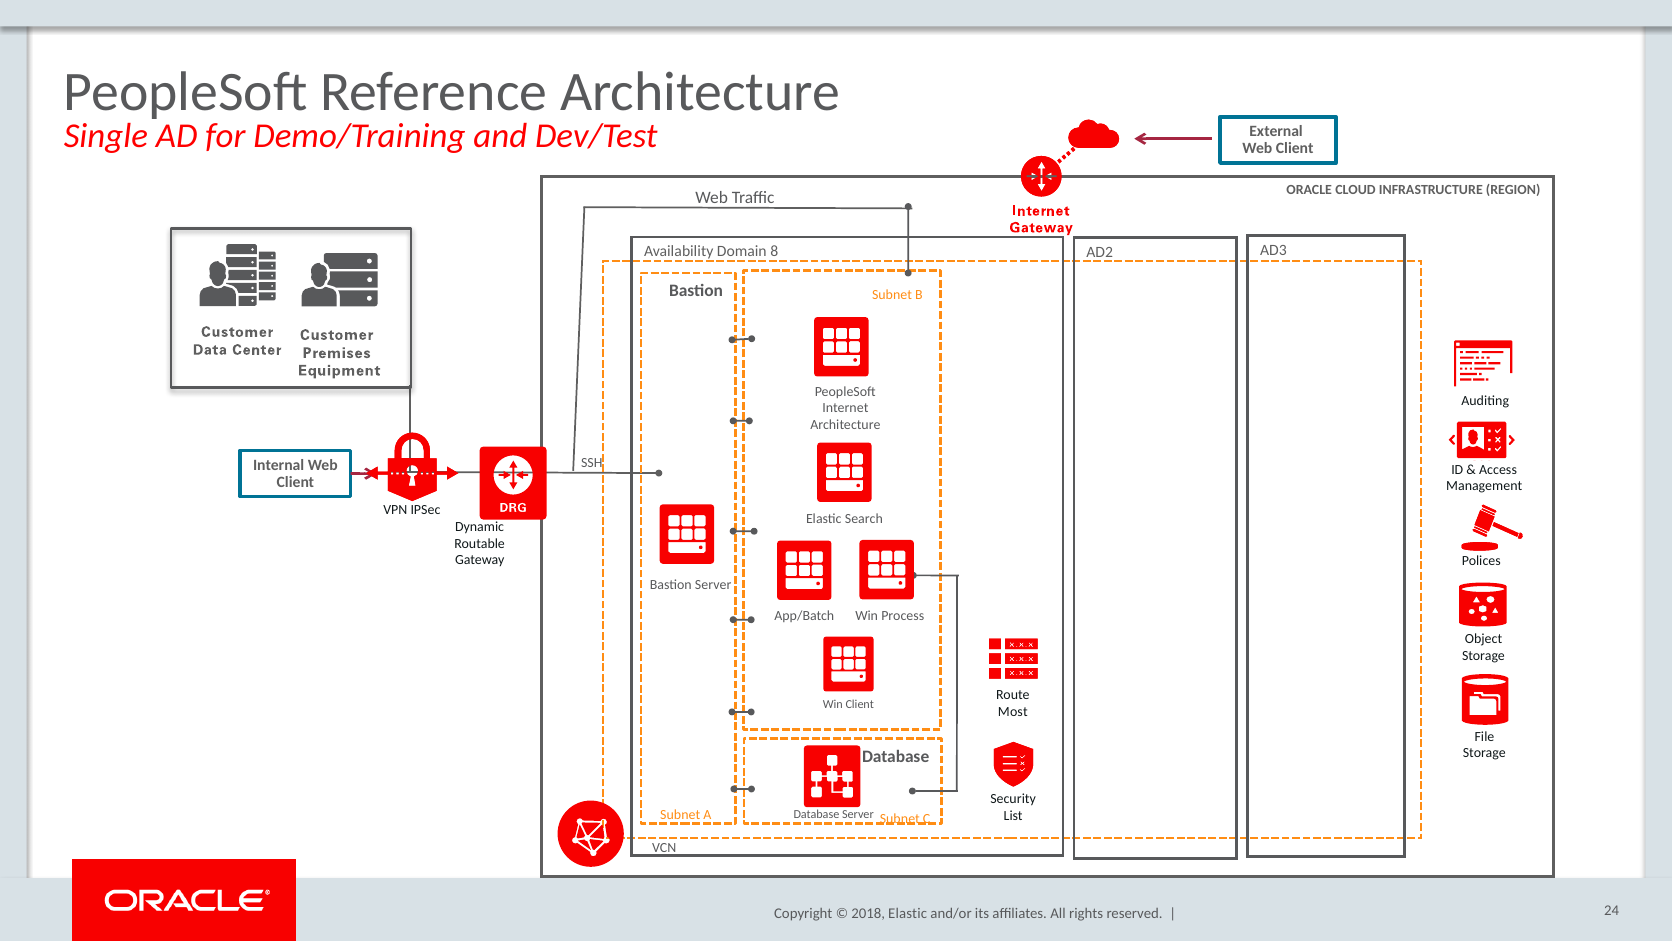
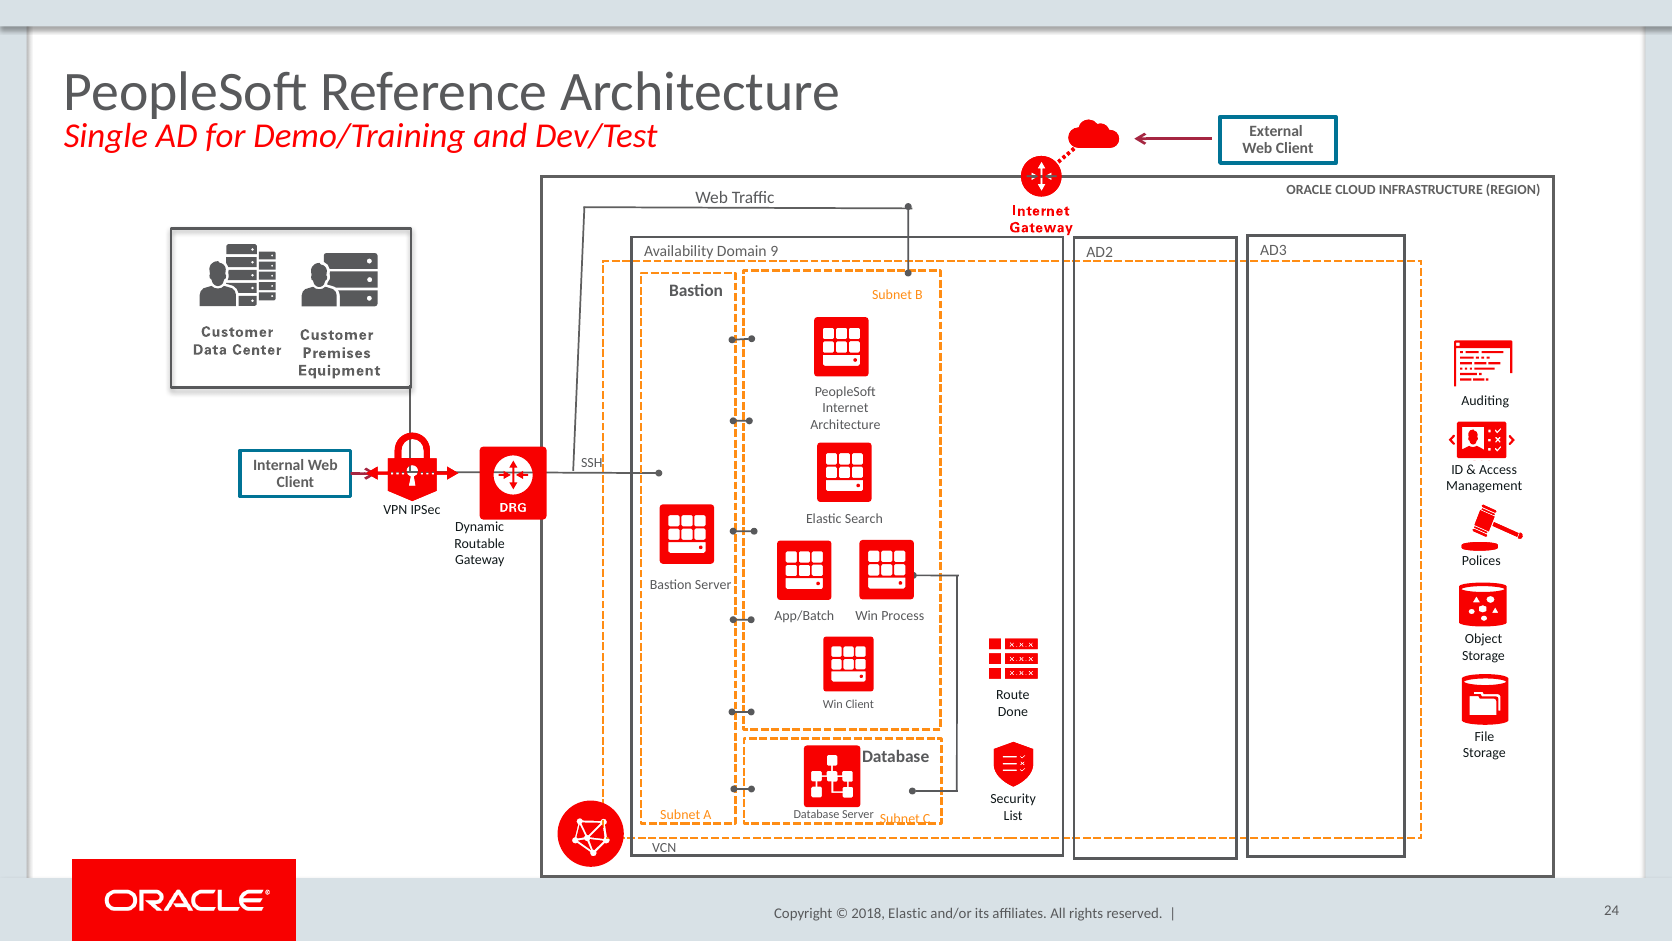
8: 8 -> 9 (774, 252)
Most: Most -> Done (1013, 712)
